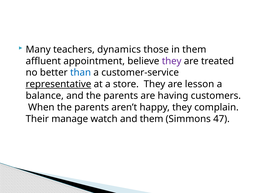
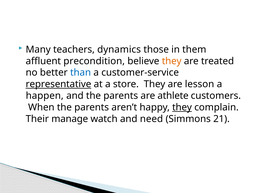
appointment: appointment -> precondition (94, 61)
they colour: purple -> orange (172, 61)
balance: balance -> happen (45, 96)
having: having -> athlete (173, 96)
they underline: none -> present (182, 107)
and them: them -> need (151, 119)
47: 47 -> 21 (221, 119)
